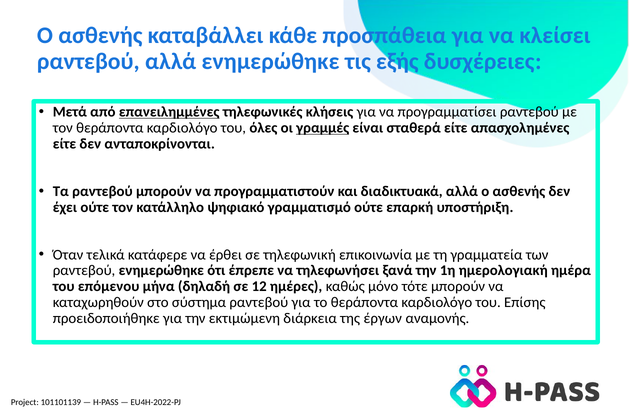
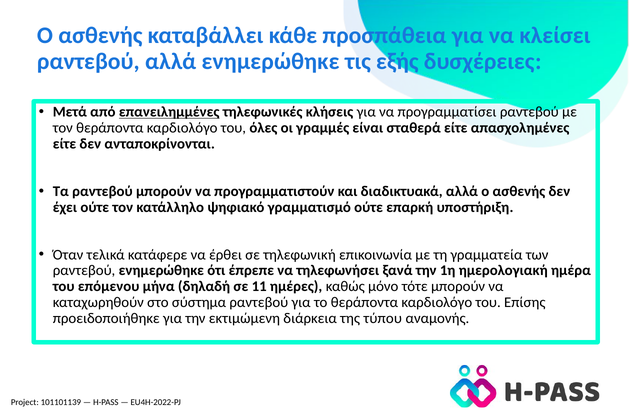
γραμμές underline: present -> none (323, 128)
12: 12 -> 11 (259, 287)
έργων: έργων -> τύπου (383, 319)
